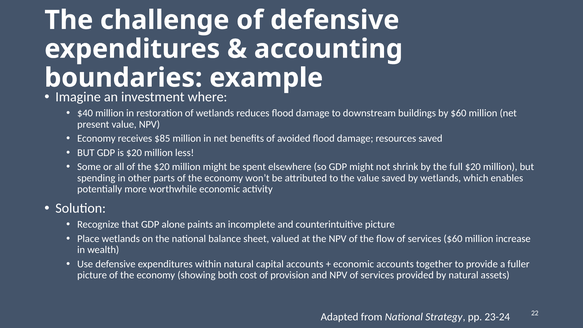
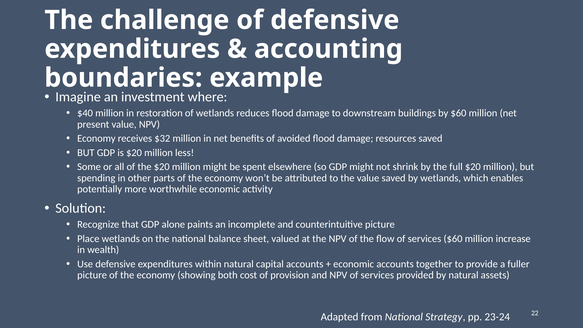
$85: $85 -> $32 (162, 138)
